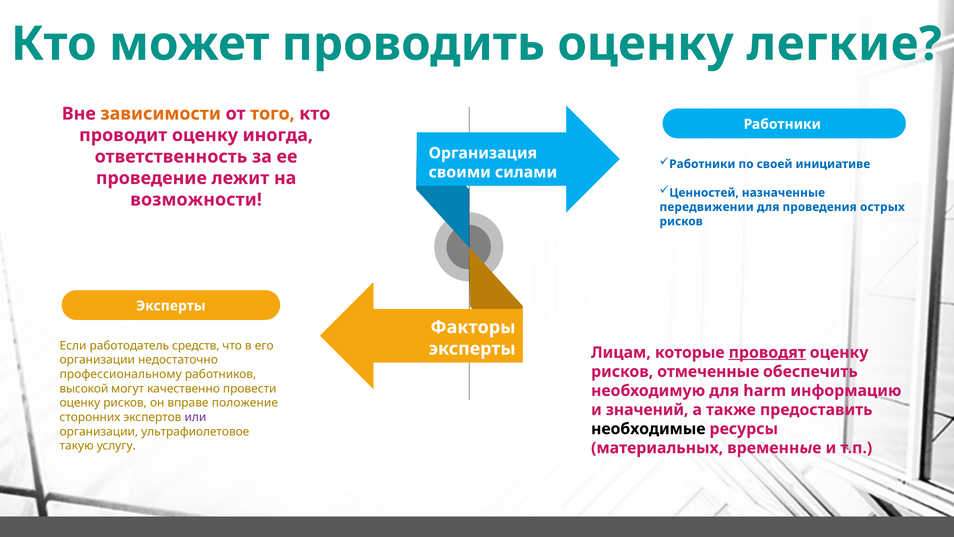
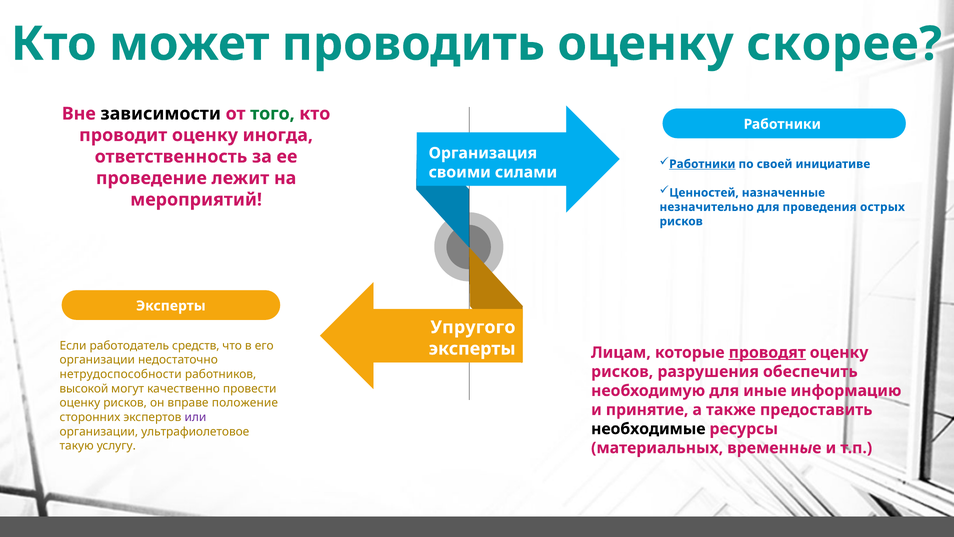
легкие: легкие -> скорее (844, 44)
зависимости colour: orange -> black (161, 114)
того colour: orange -> green (272, 114)
Работники underline: none -> present (702, 164)
возможности: возможности -> мероприятий (196, 200)
передвижении: передвижении -> незначительно (707, 207)
Факторы: Факторы -> Упругого (473, 327)
отмеченные: отмеченные -> разрушения (708, 371)
профессиональному: профессиональному -> нетрудоспособности (121, 374)
harm: harm -> иные (765, 391)
значений: значений -> принятие (647, 410)
